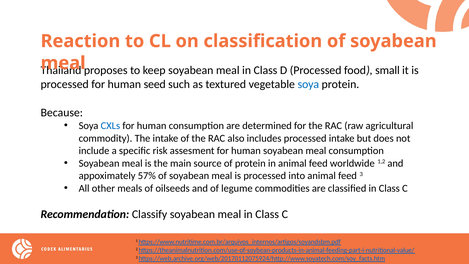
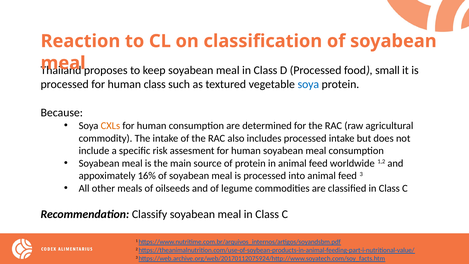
human seed: seed -> class (155, 84)
CXLs colour: blue -> orange (110, 126)
57%: 57% -> 16% (147, 176)
